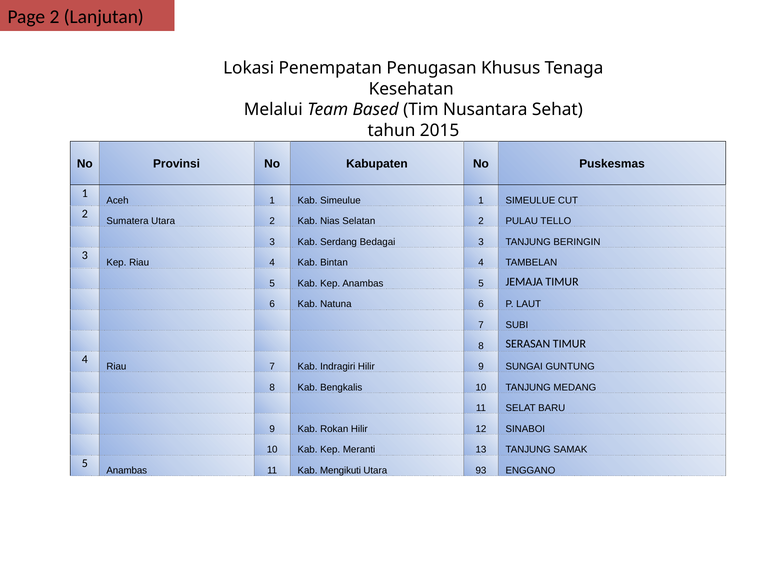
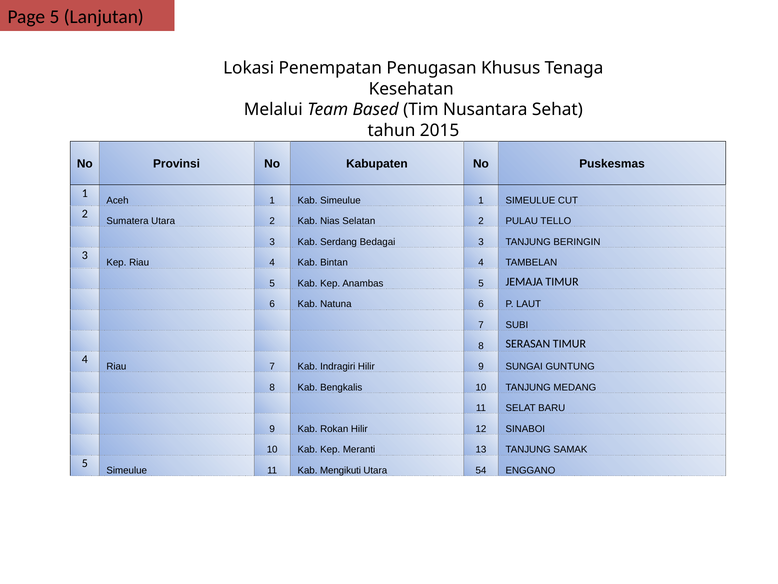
Page 2: 2 -> 5 (54, 17)
Anambas: Anambas -> Simeulue (127, 470)
93: 93 -> 54 (481, 470)
